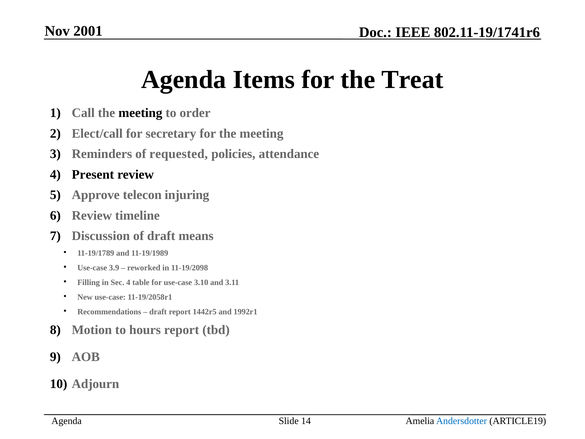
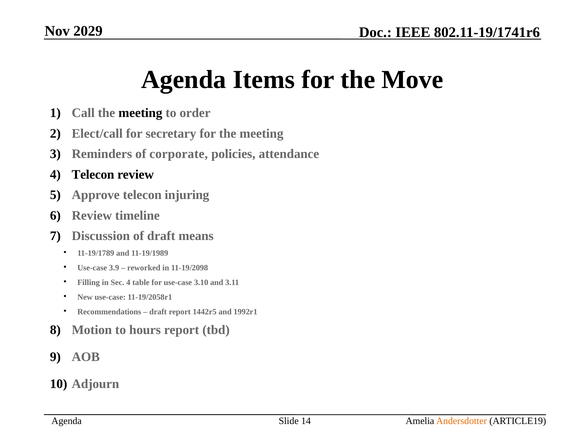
2001: 2001 -> 2029 (88, 31)
Treat: Treat -> Move (412, 80)
requested: requested -> corporate (179, 154)
4 Present: Present -> Telecon (93, 174)
Andersdotter colour: blue -> orange (462, 421)
